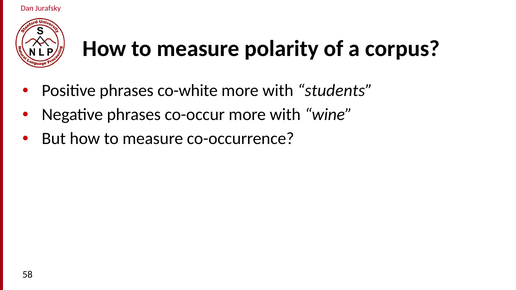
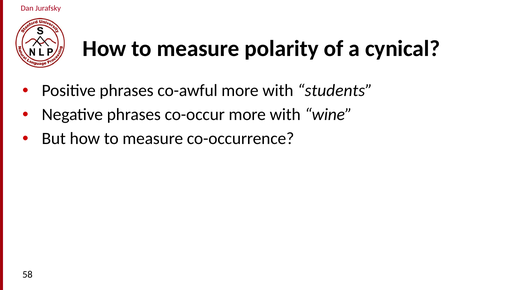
corpus: corpus -> cynical (403, 49)
co-white: co-white -> co-awful (187, 90)
